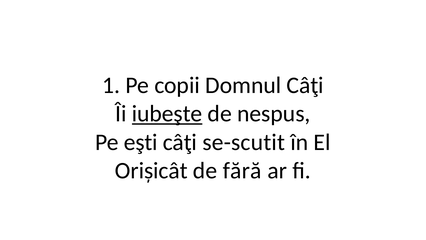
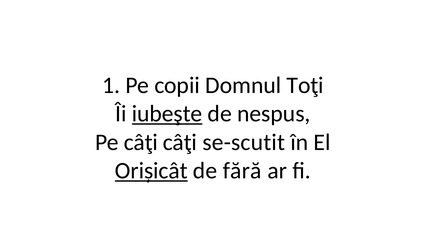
Domnul Câţi: Câţi -> Toţi (305, 85)
Pe eşti: eşti -> câţi (141, 142)
Orișicât underline: none -> present (151, 170)
